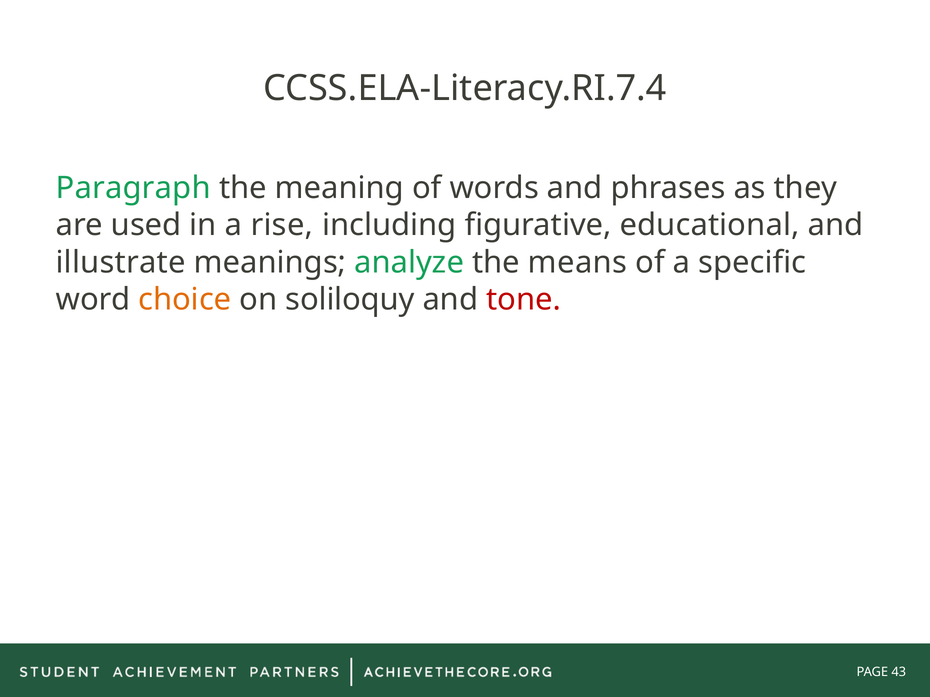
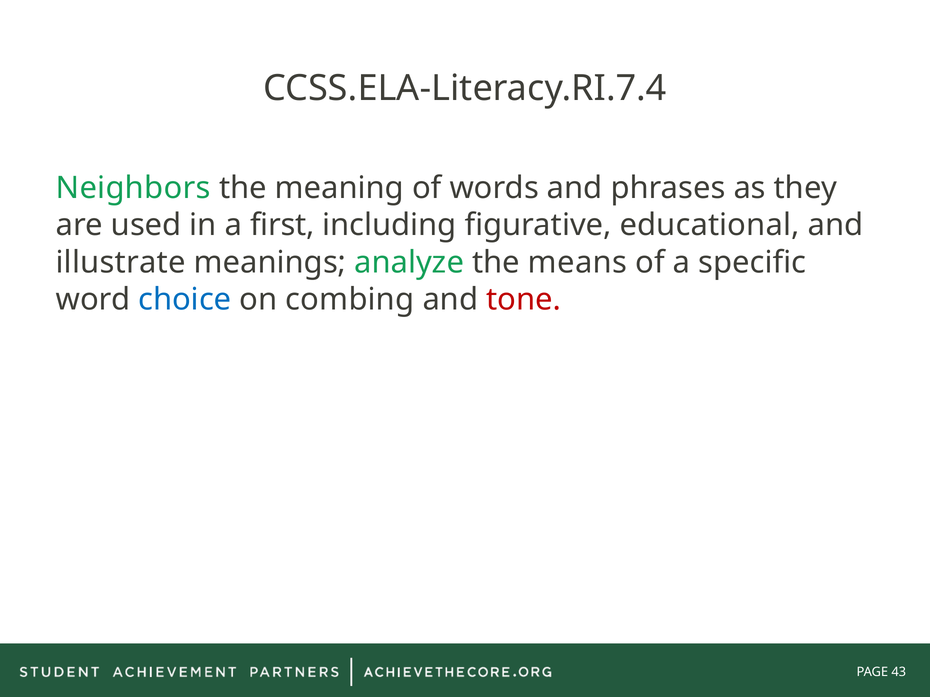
Paragraph: Paragraph -> Neighbors (133, 188)
rise: rise -> first (282, 225)
choice colour: orange -> blue (185, 300)
soliloquy: soliloquy -> combing (350, 300)
